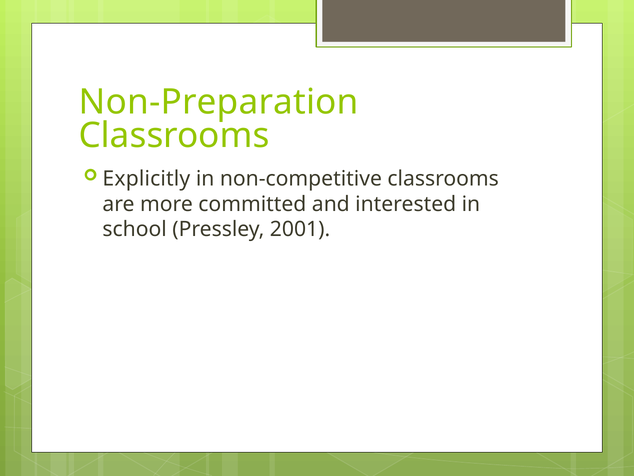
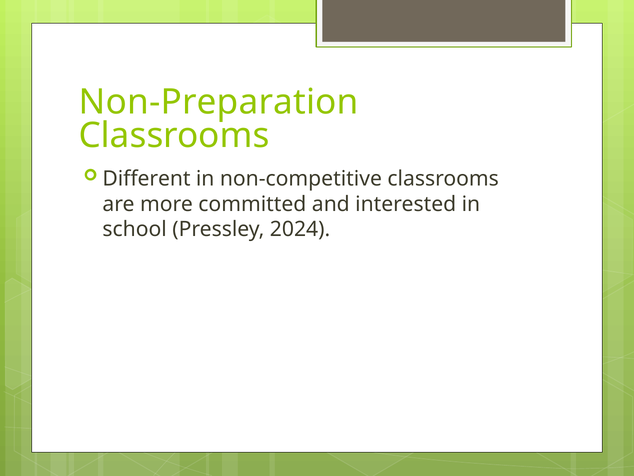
Explicitly: Explicitly -> Different (147, 178)
2001: 2001 -> 2024 (300, 229)
